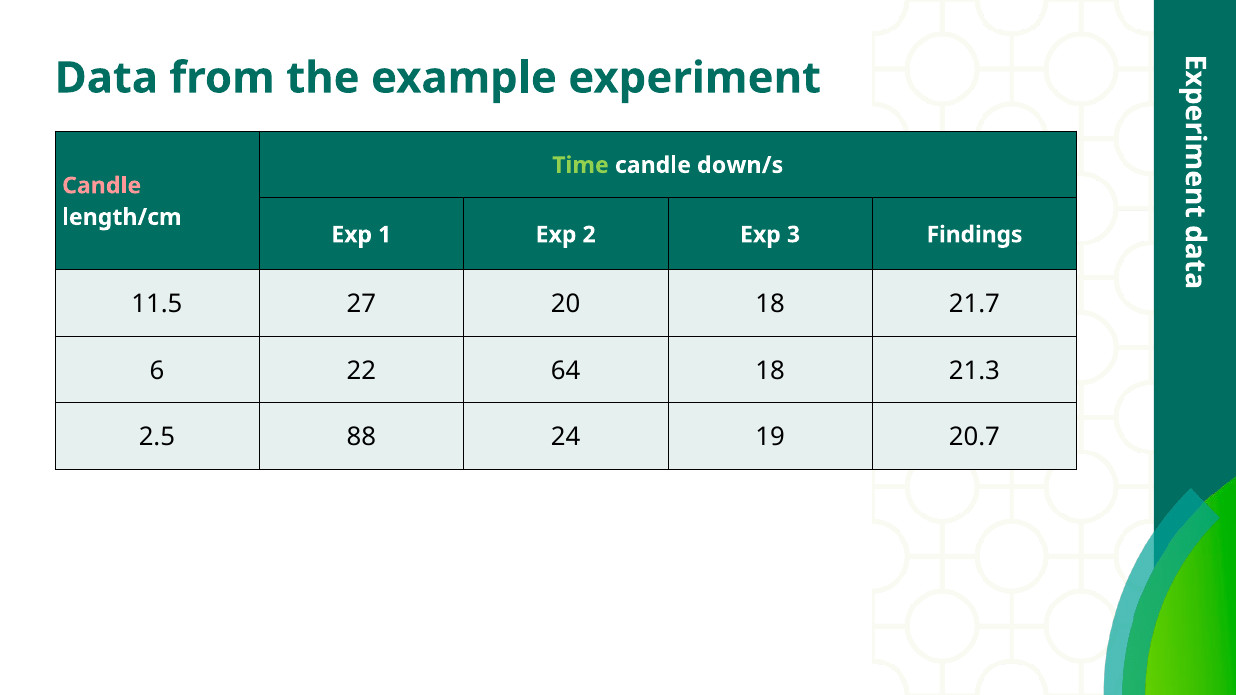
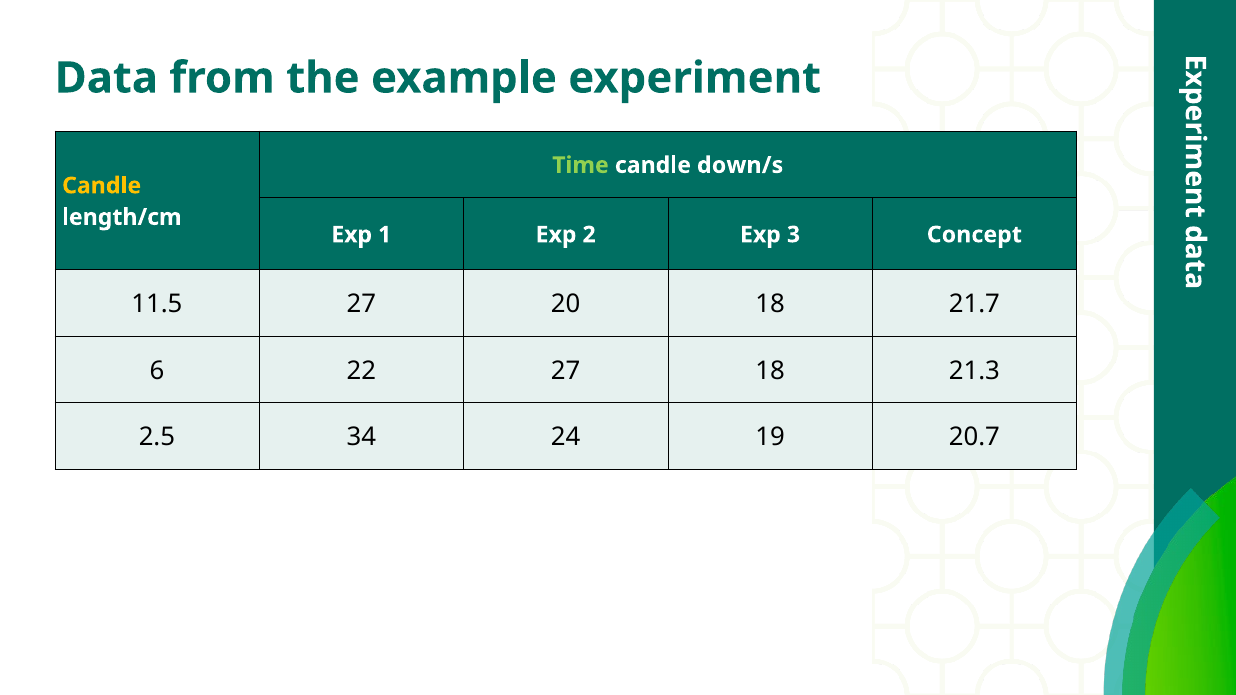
Candle colour: pink -> yellow (102, 186)
Findings: Findings -> Concept (974, 235)
22 64: 64 -> 27 (566, 371)
88: 88 -> 34 (361, 438)
